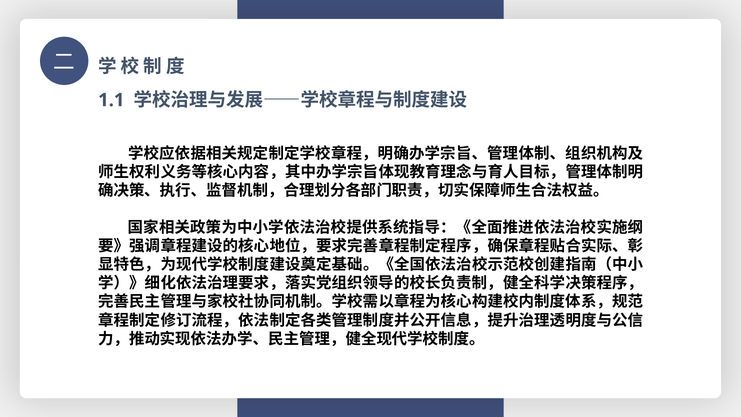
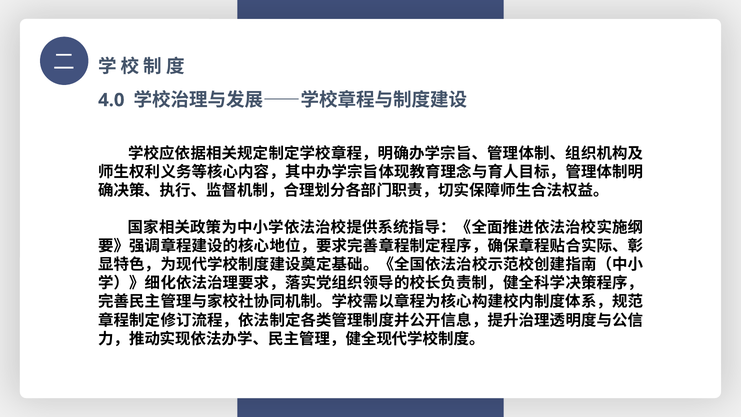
1.1: 1.1 -> 4.0 (111, 100)
